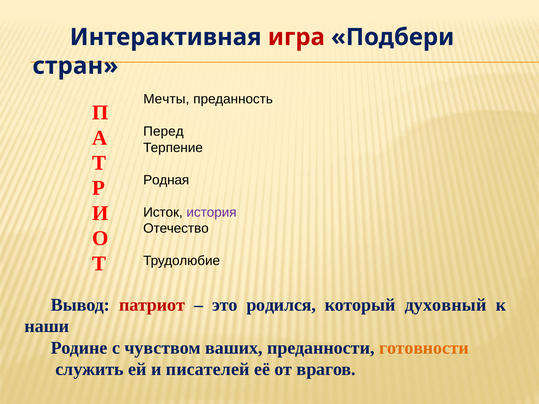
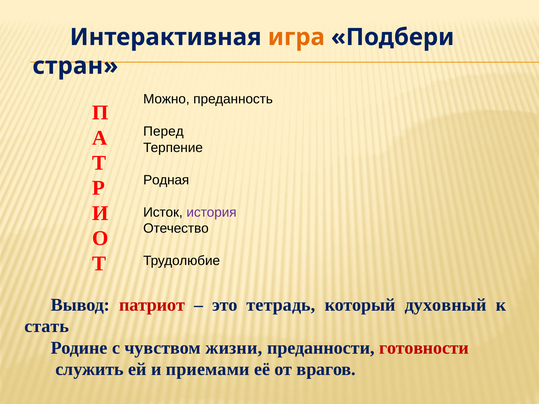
игра colour: red -> orange (296, 37)
Мечты: Мечты -> Можно (166, 99)
родился: родился -> тетрадь (281, 305)
наши: наши -> стать (47, 327)
ваших: ваших -> жизни (234, 348)
готовности colour: orange -> red (424, 348)
писателей: писателей -> приемами (208, 370)
